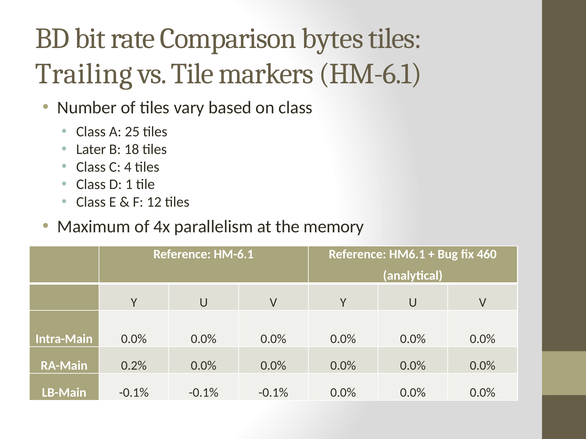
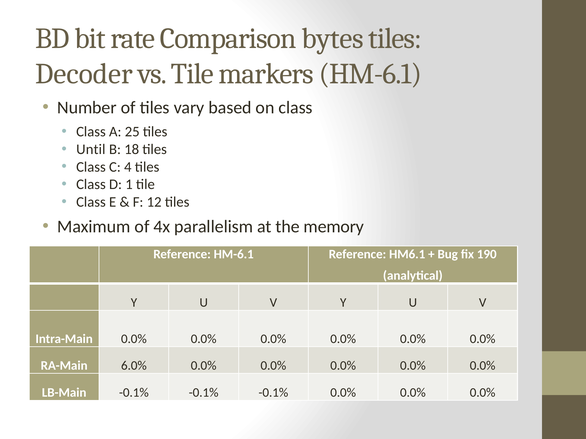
Trailing: Trailing -> Decoder (84, 74)
Later: Later -> Until (91, 149)
460: 460 -> 190 (487, 255)
0.2%: 0.2% -> 6.0% (134, 366)
